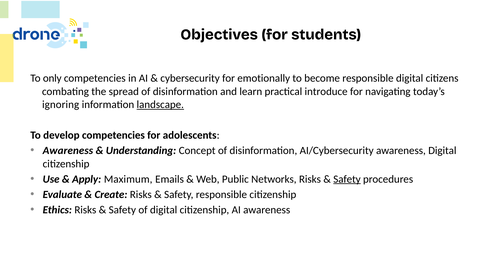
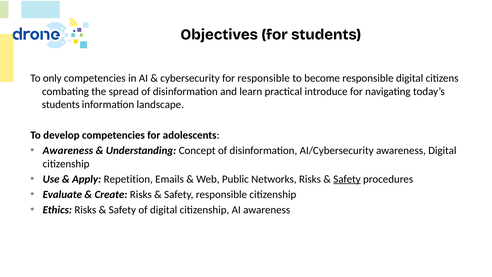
for emotionally: emotionally -> responsible (264, 78)
ignoring: ignoring -> students (61, 105)
landscape underline: present -> none (160, 105)
Maximum: Maximum -> Repetition (128, 179)
